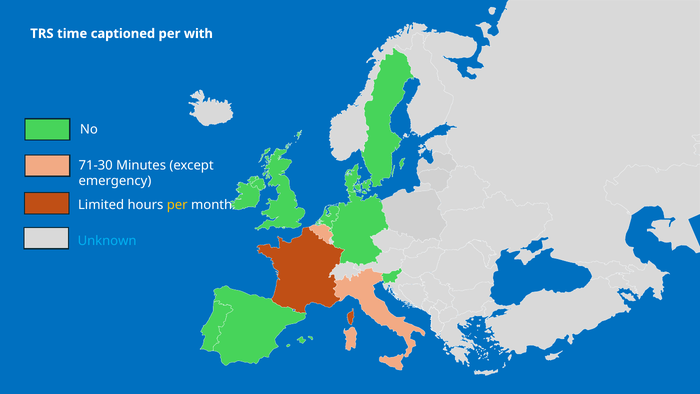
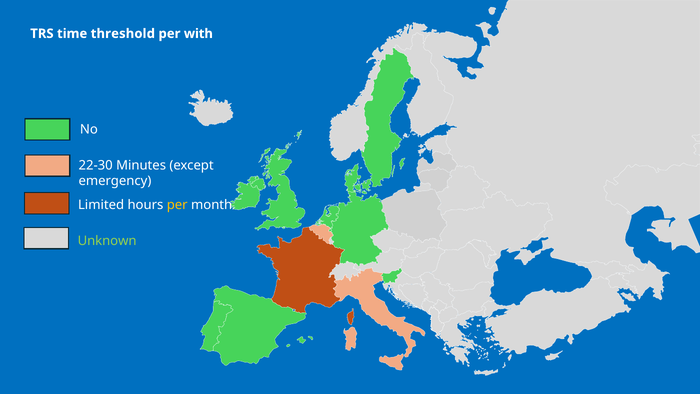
captioned: captioned -> threshold (123, 34)
71-30: 71-30 -> 22-30 (96, 165)
Unknown colour: light blue -> light green (107, 241)
